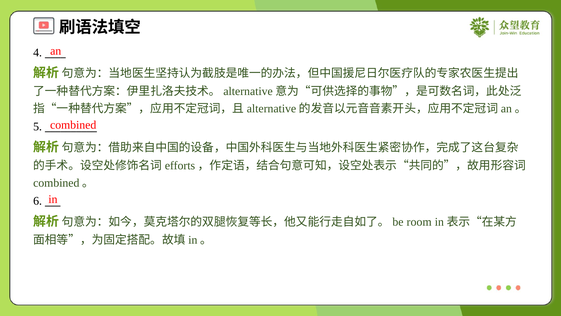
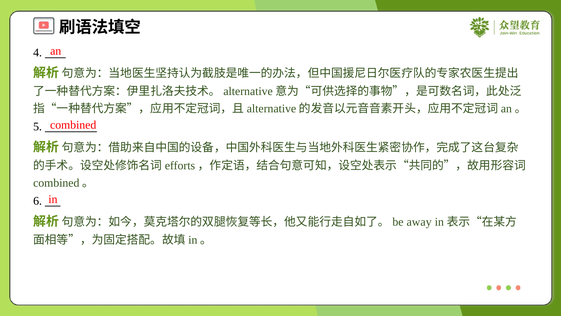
room: room -> away (419, 222)
